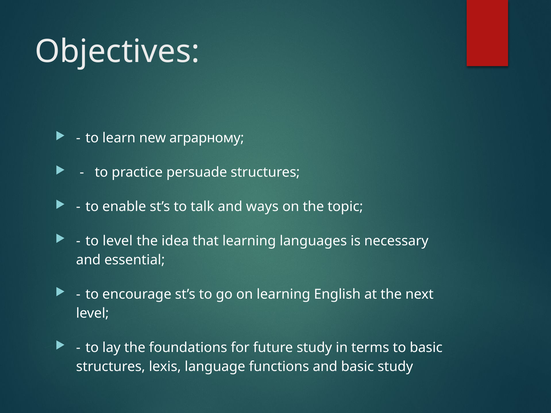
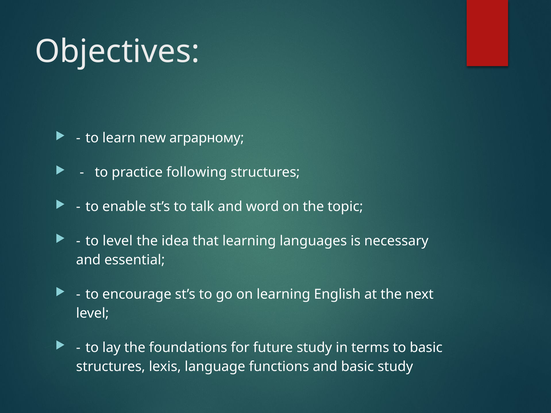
persuade: persuade -> following (197, 172)
ways: ways -> word (263, 207)
